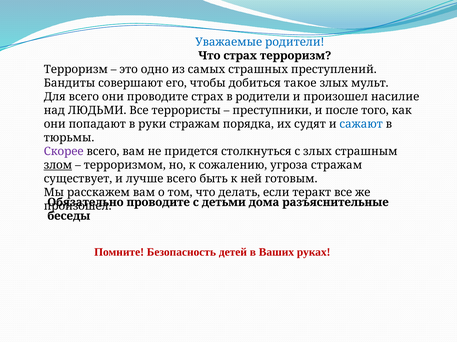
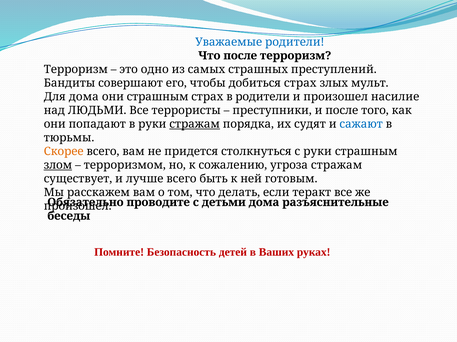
Что страх: страх -> после (240, 56)
добиться такое: такое -> страх (300, 83)
Для всего: всего -> дома (84, 97)
они проводите: проводите -> страшным (158, 97)
стражам underline: none -> present (195, 124)
Скорее colour: purple -> orange (64, 152)
с злых: злых -> руки (317, 152)
